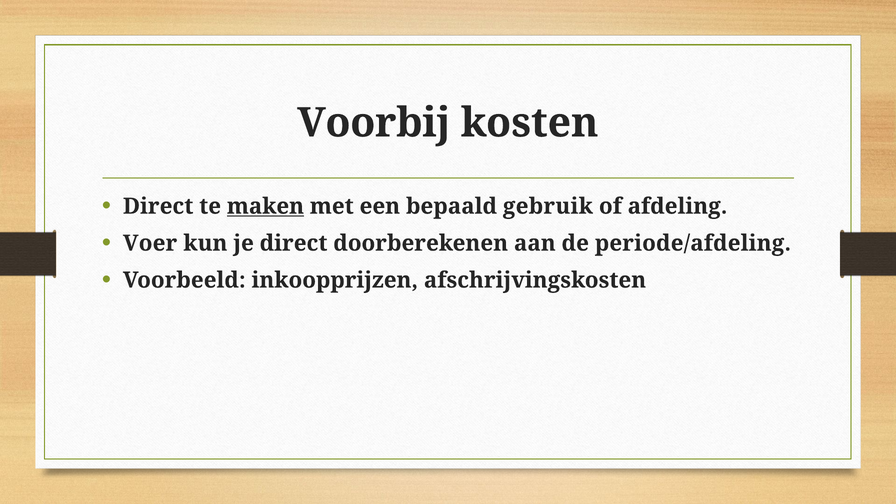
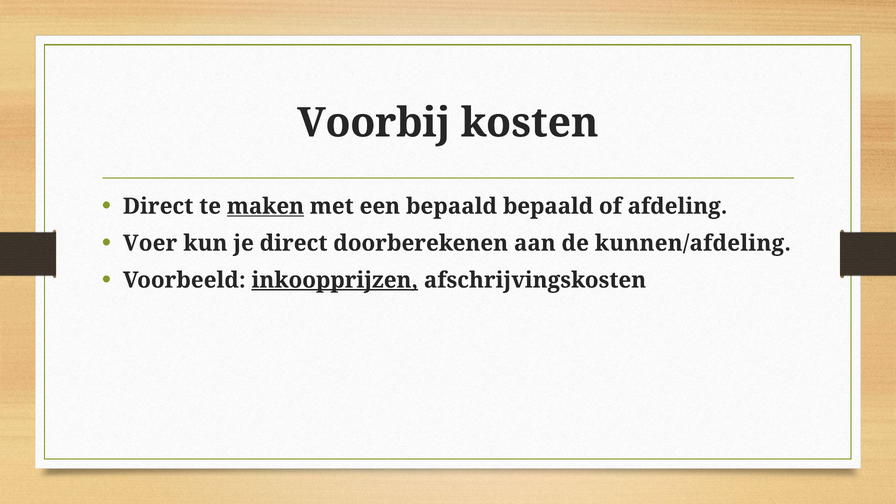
bepaald gebruik: gebruik -> bepaald (548, 206)
periode/afdeling: periode/afdeling -> kunnen/afdeling (693, 243)
inkoopprijzen underline: none -> present (335, 280)
